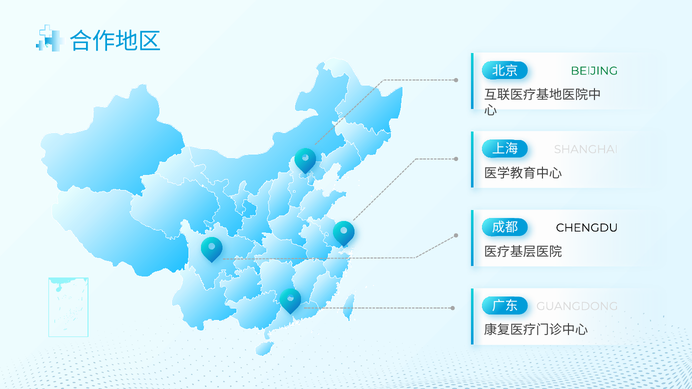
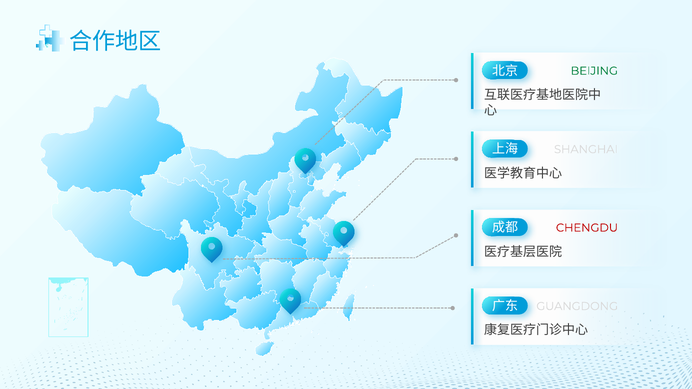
CHENGDU colour: black -> red (587, 228)
